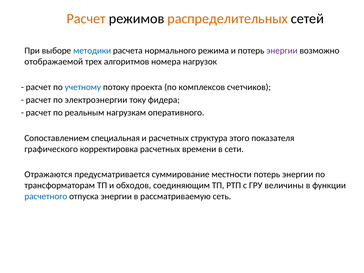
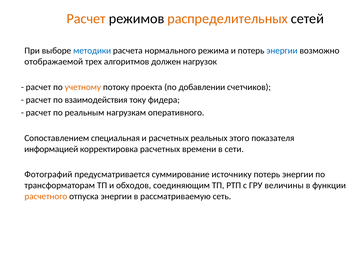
энергии colour: purple -> blue (282, 51)
номера: номера -> должен (166, 62)
учетному colour: blue -> orange (83, 87)
комплексов: комплексов -> добавлении (202, 87)
электроэнергии: электроэнергии -> взаимодействия (96, 100)
структура: структура -> реальных (209, 138)
графического: графического -> информацией (51, 149)
Отражаются: Отражаются -> Фотографий (48, 174)
местности: местности -> источнику (232, 174)
расчетного colour: blue -> orange (46, 196)
